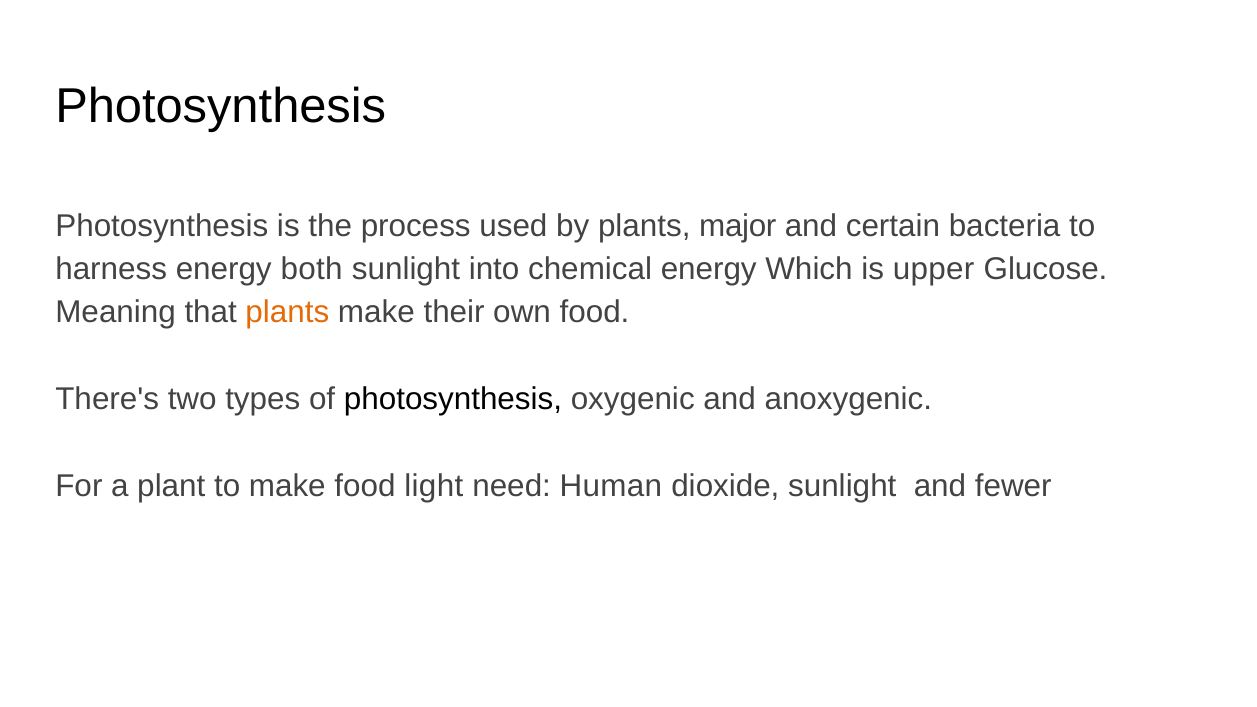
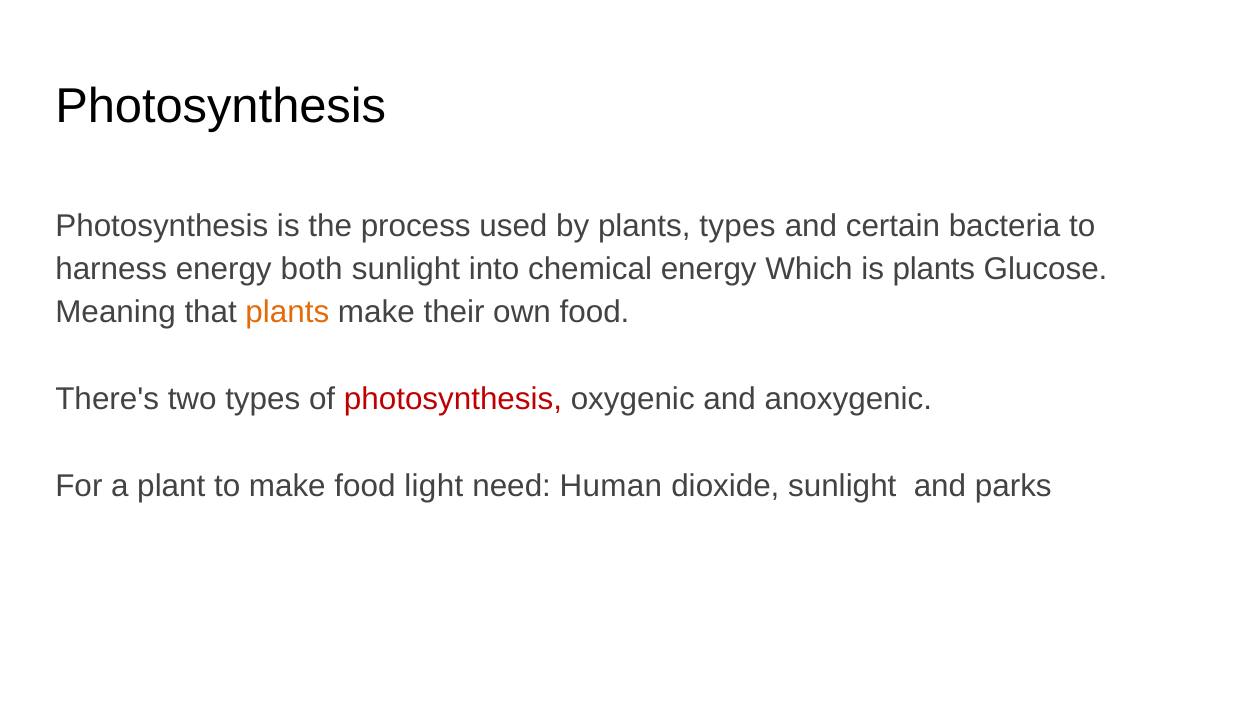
plants major: major -> types (737, 226)
is upper: upper -> plants (934, 269)
photosynthesis colour: black -> red (453, 399)
fewer: fewer -> parks (1013, 486)
